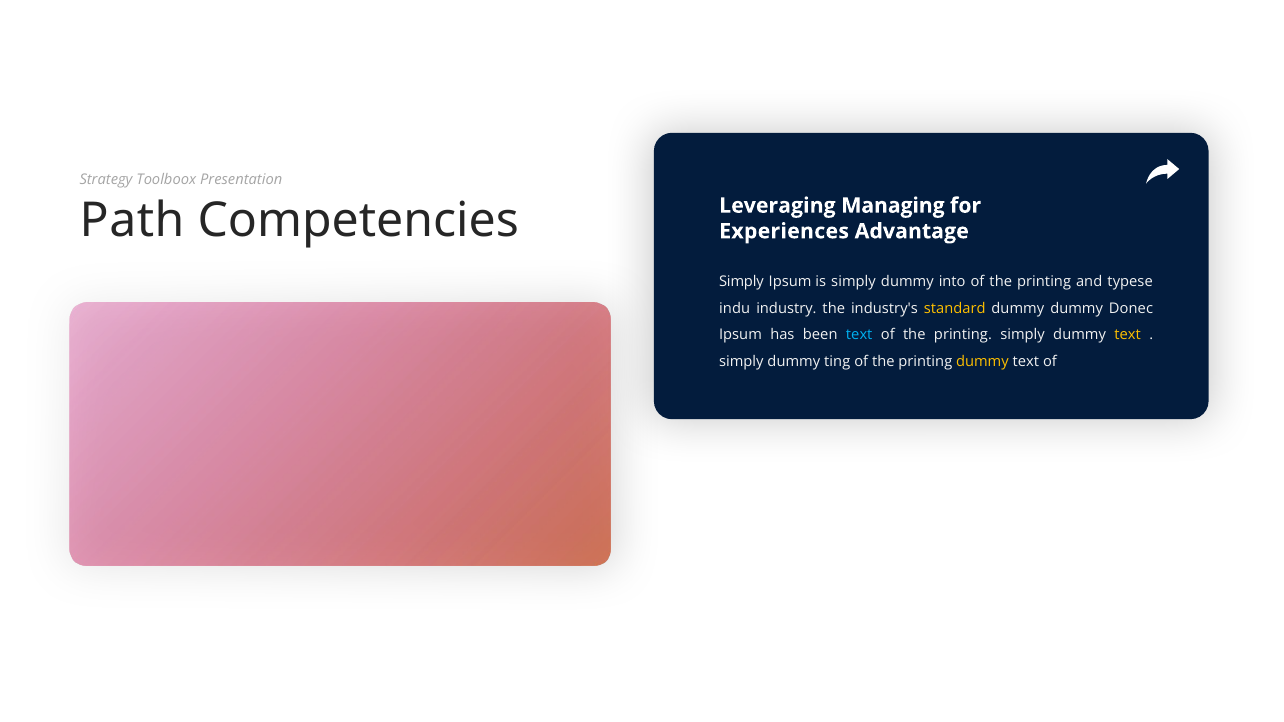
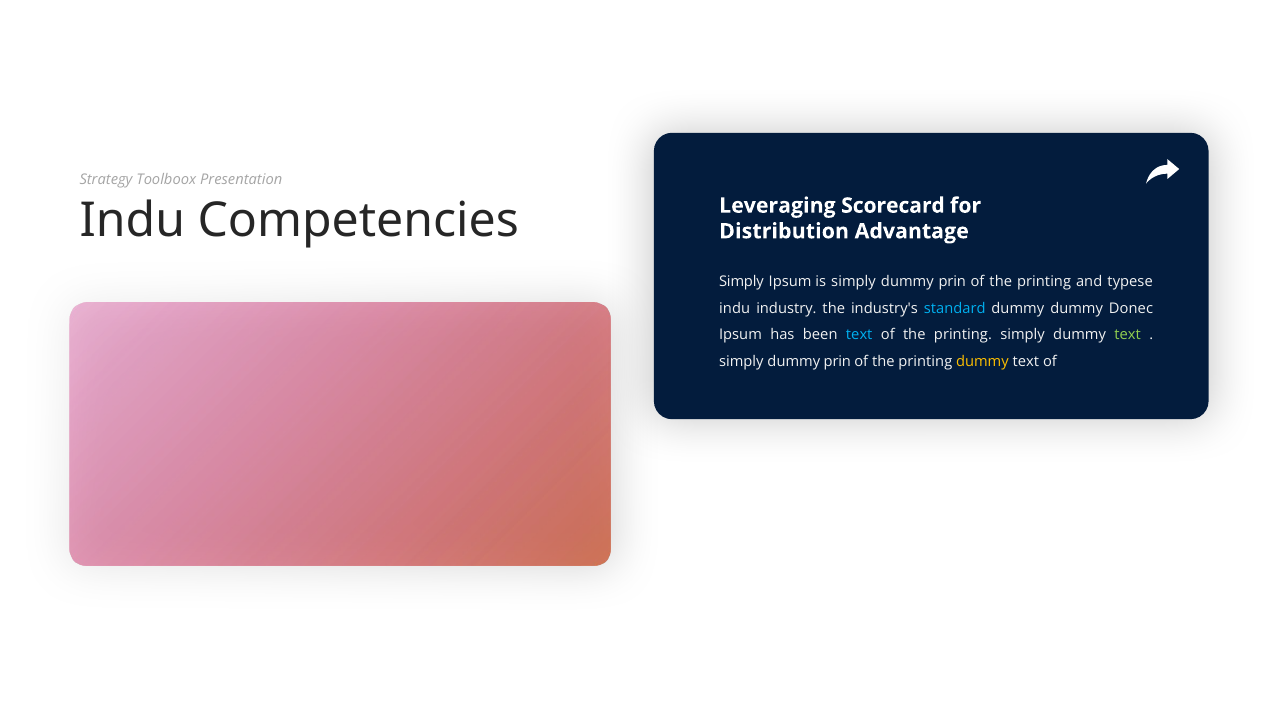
Managing: Managing -> Scorecard (893, 206)
Path: Path -> Indu (132, 221)
Experiences: Experiences -> Distribution (784, 231)
is simply dummy into: into -> prin (952, 282)
standard colour: yellow -> light blue (955, 309)
text colour: yellow -> light green (1128, 335)
ting: ting -> prin (837, 362)
